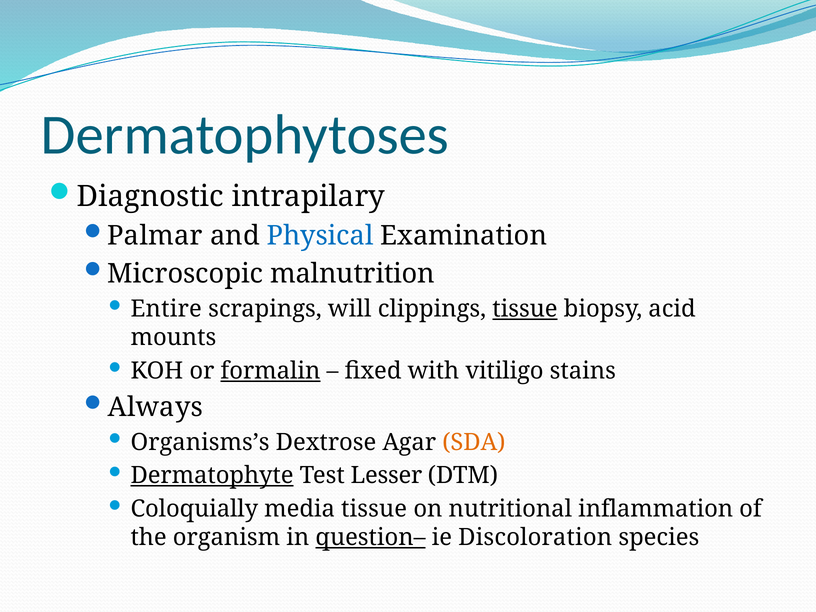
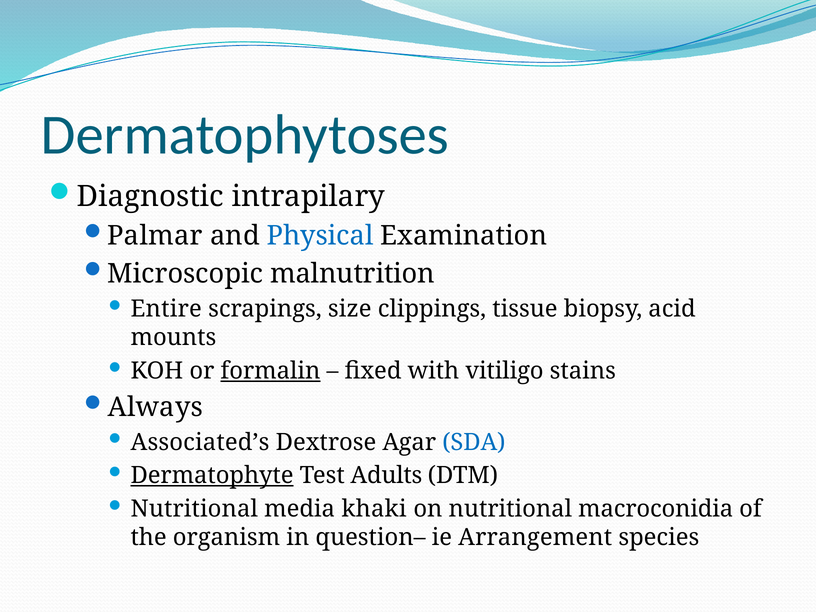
will: will -> size (350, 309)
tissue underline: present -> none (525, 309)
Organisms’s: Organisms’s -> Associated’s (200, 442)
SDA colour: orange -> blue (474, 442)
Lesser: Lesser -> Adults (386, 476)
Coloquially: Coloquially -> Nutritional (194, 509)
media tissue: tissue -> khaki (374, 509)
inflammation: inflammation -> macroconidia (656, 509)
question– underline: present -> none (370, 537)
Discoloration: Discoloration -> Arrangement (535, 537)
